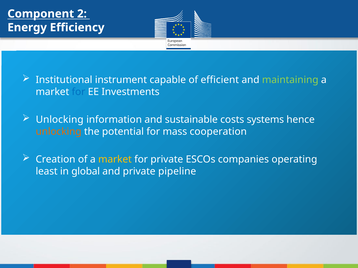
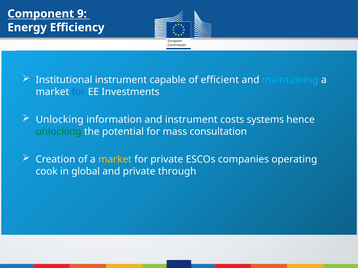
2: 2 -> 9 (82, 14)
maintaining colour: light green -> light blue (290, 80)
and sustainable: sustainable -> instrument (191, 120)
unlocking colour: orange -> green (59, 132)
cooperation: cooperation -> consultation (218, 132)
least: least -> cook (47, 172)
pipeline: pipeline -> through (177, 172)
